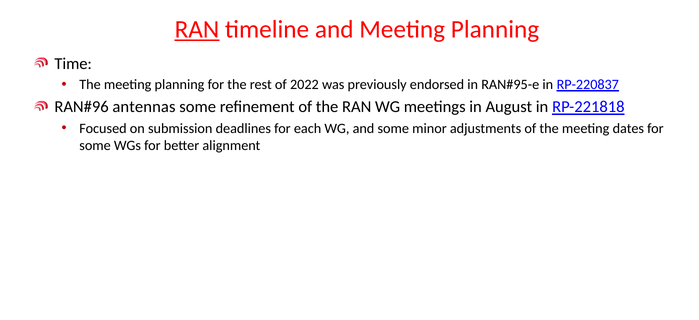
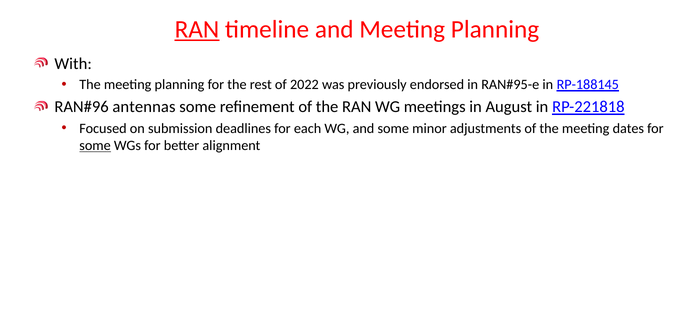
Time: Time -> With (73, 63)
RP-220837: RP-220837 -> RP-188145 (588, 85)
some underline: none -> present (95, 145)
